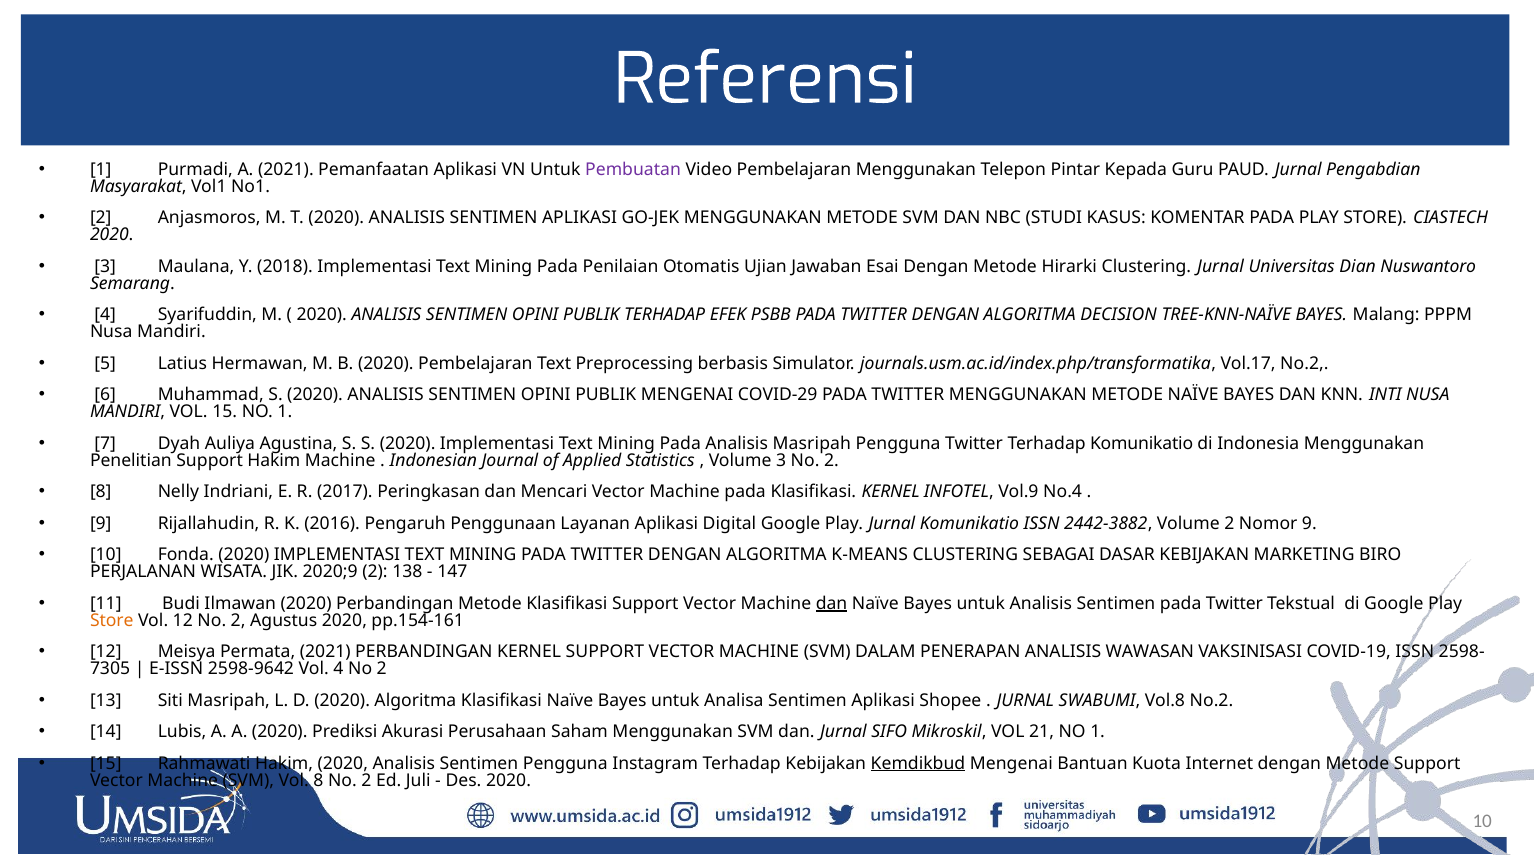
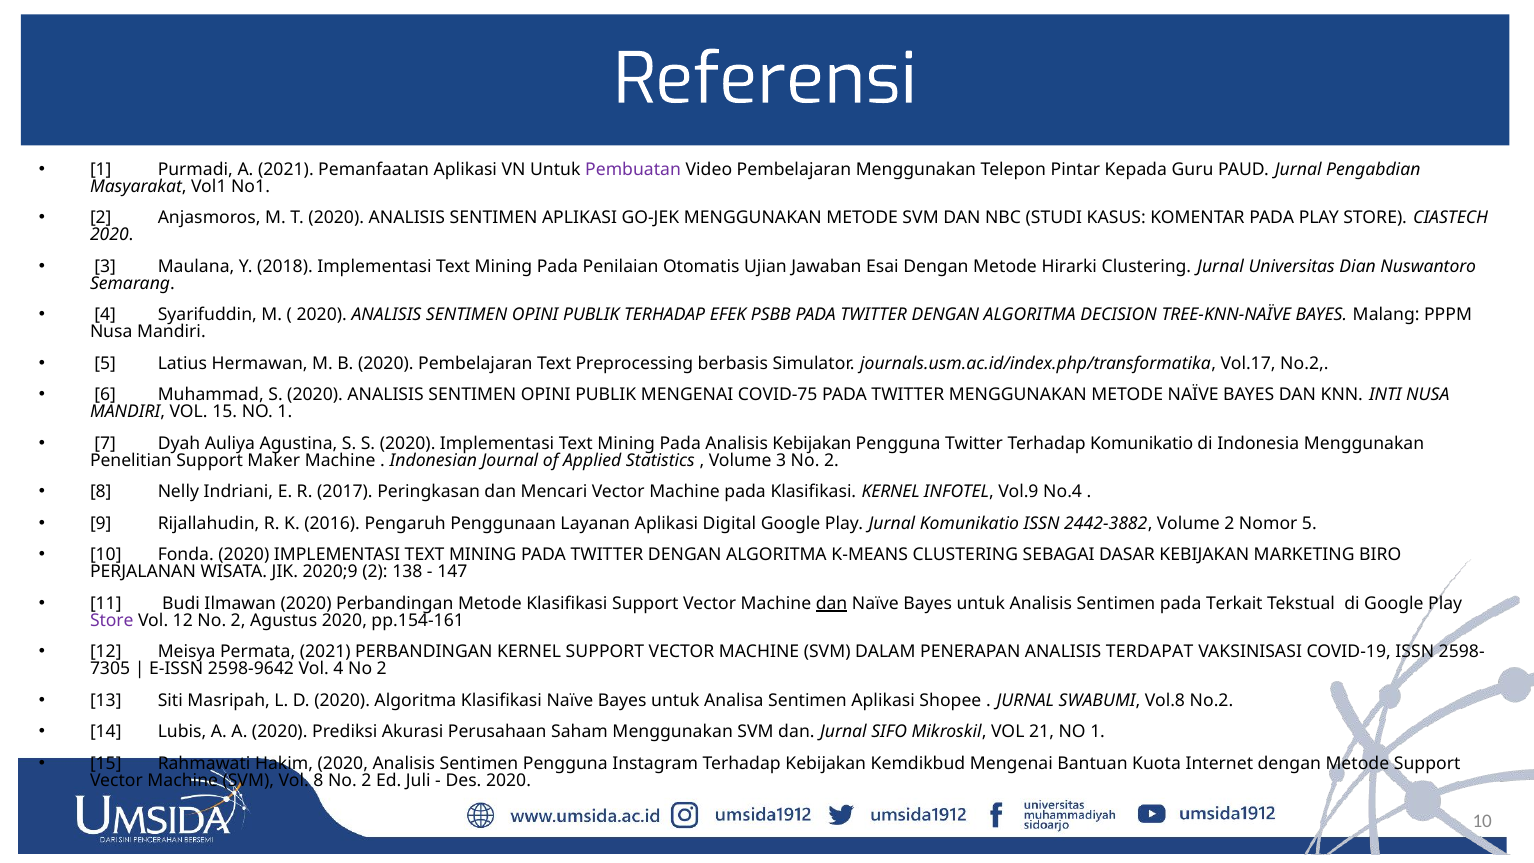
COVID-29: COVID-29 -> COVID-75 (778, 395)
Analisis Masripah: Masripah -> Kebijakan (812, 443)
Support Hakim: Hakim -> Maker (274, 461)
Nomor 9: 9 -> 5 (1309, 523)
Sentimen pada Twitter: Twitter -> Terkait (1234, 603)
Store colour: orange -> purple (112, 620)
WAWASAN: WAWASAN -> TERDAPAT (1150, 652)
Kemdikbud underline: present -> none (918, 763)
